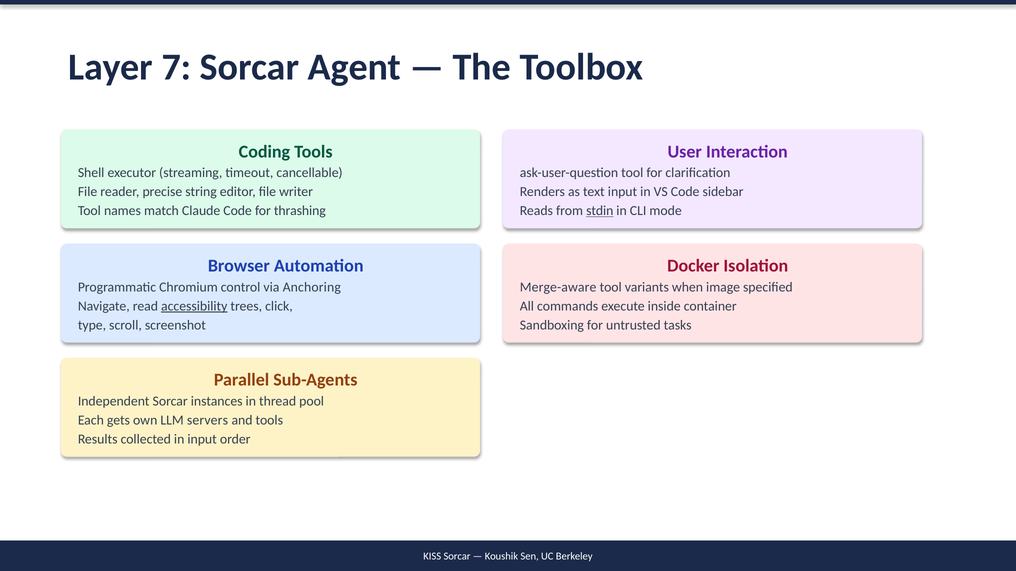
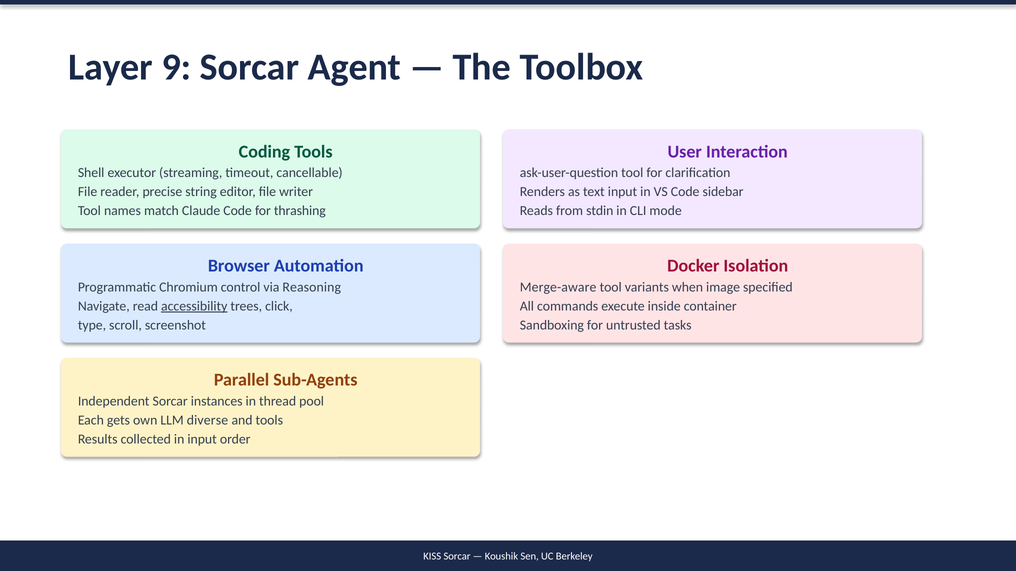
7: 7 -> 9 (176, 67)
stdin underline: present -> none (600, 211)
Anchoring: Anchoring -> Reasoning (312, 287)
servers: servers -> diverse (207, 421)
